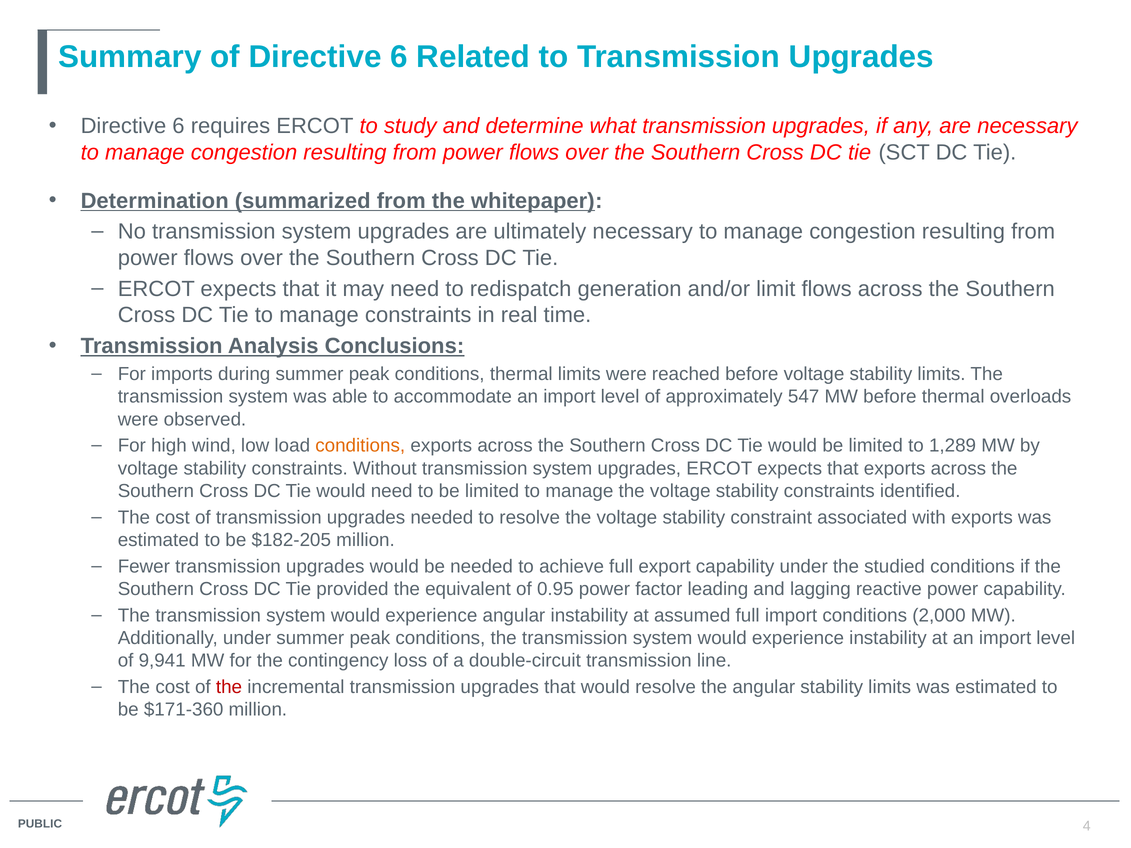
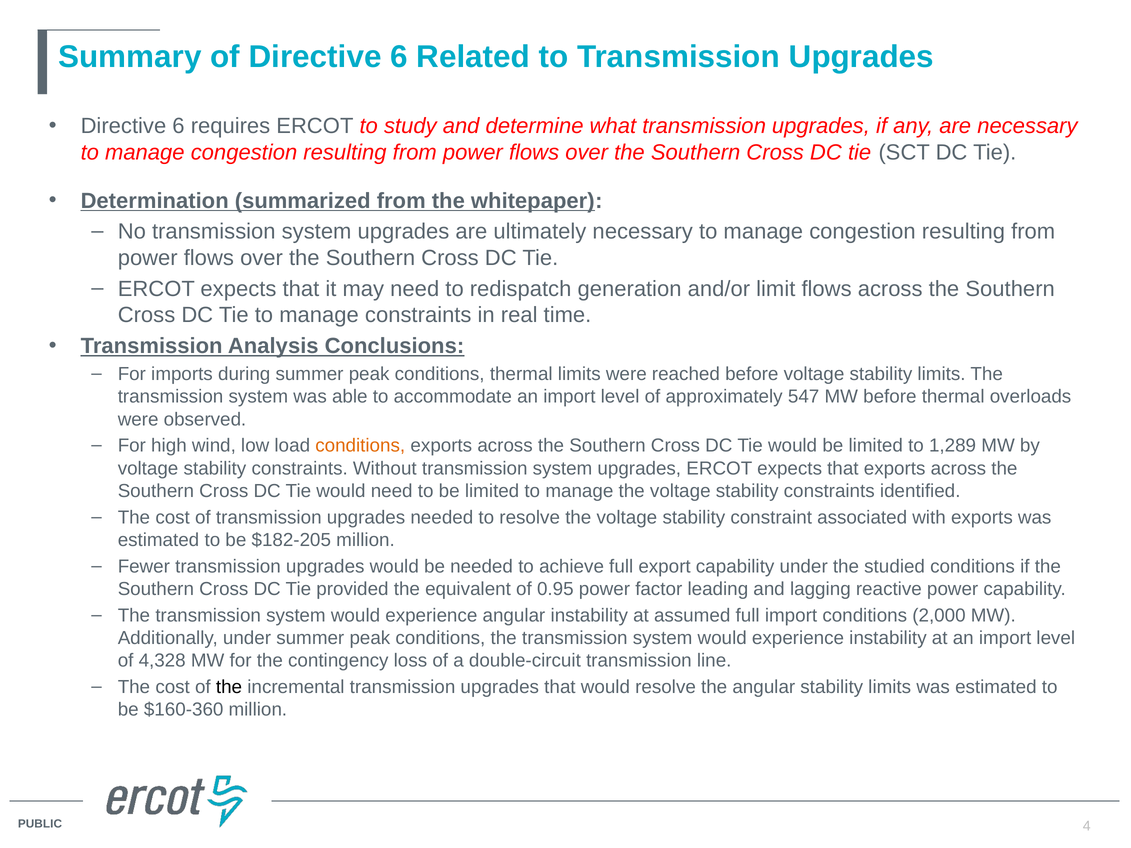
9,941: 9,941 -> 4,328 (162, 661)
the colour: red -> black (229, 687)
$171-360: $171-360 -> $160-360 (184, 710)
